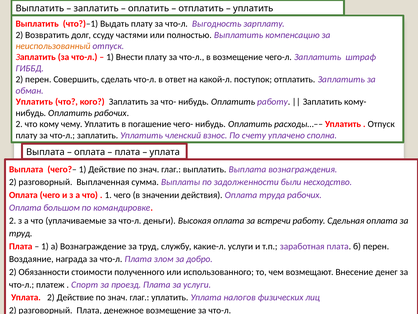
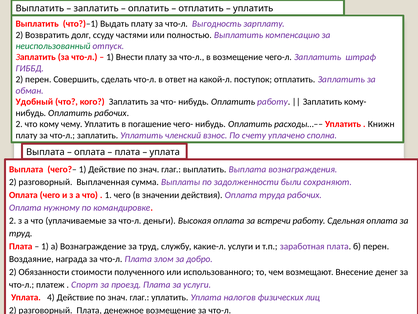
неиспользованный colour: orange -> green (53, 46)
Уплатить: Уплатить -> Удобный (34, 102)
Отпуск: Отпуск -> Книжн (381, 124)
несходство: несходство -> сохраняют (328, 182)
большом: большом -> нужному (62, 207)
Уплата 2: 2 -> 4 (51, 297)
